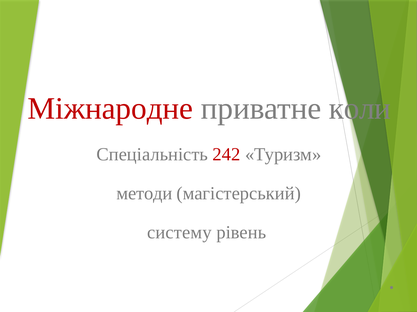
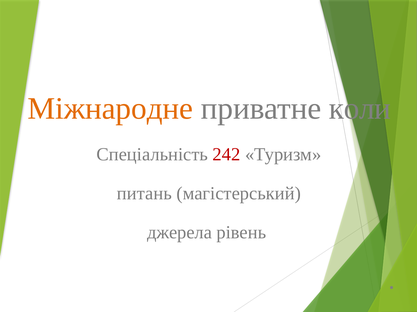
Міжнародне colour: red -> orange (110, 109)
методи: методи -> питань (144, 194)
систему: систему -> джерела (179, 233)
